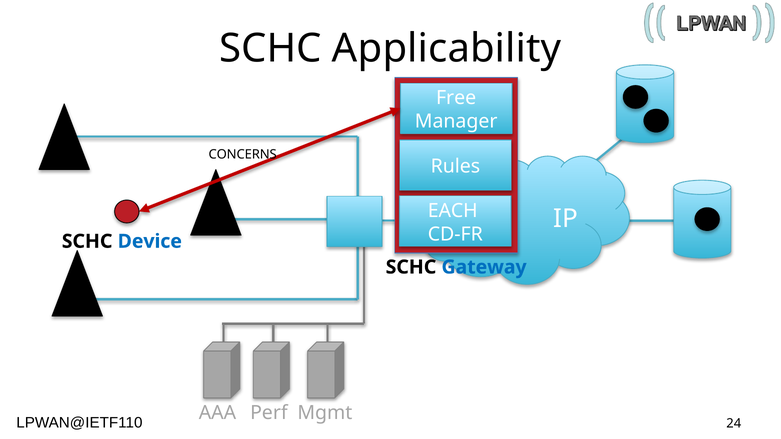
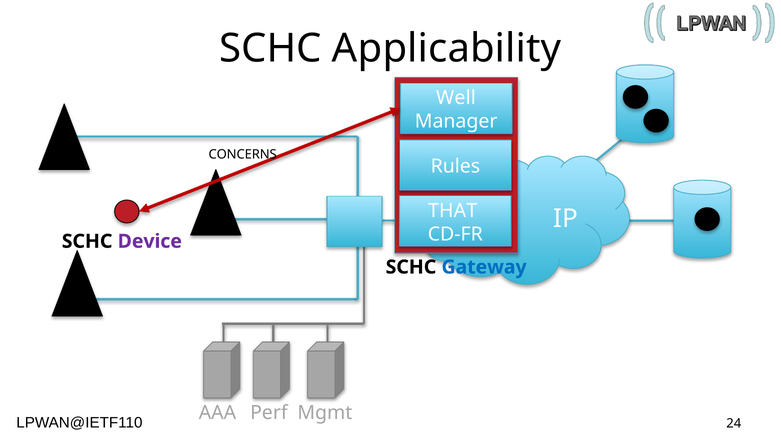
Free: Free -> Well (456, 98)
EACH: EACH -> THAT (453, 211)
Device colour: blue -> purple (150, 242)
